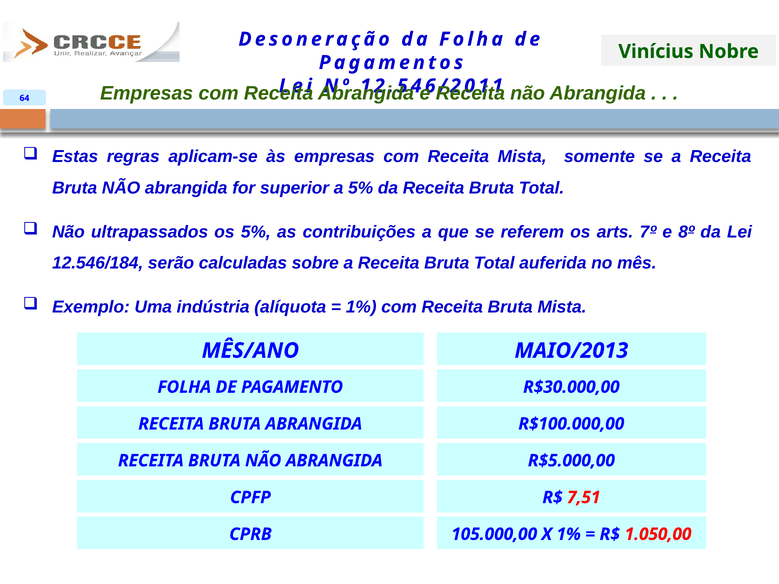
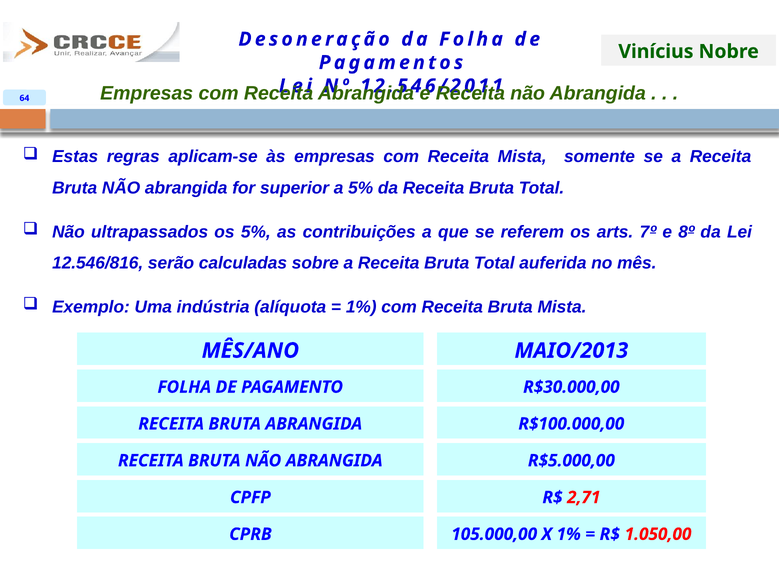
12.546/184: 12.546/184 -> 12.546/816 (98, 263)
7,51: 7,51 -> 2,71 (584, 498)
